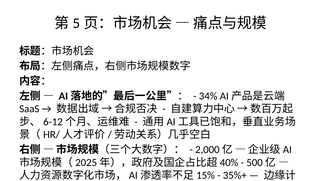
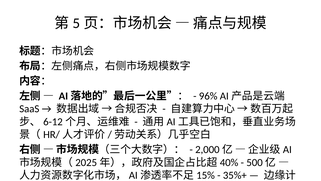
34%: 34% -> 96% (208, 96)
